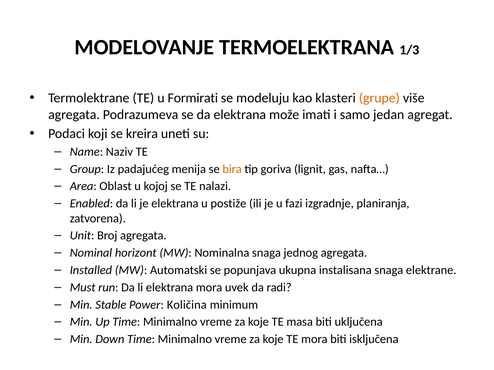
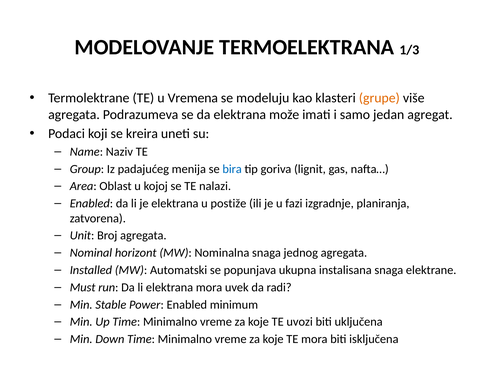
Formirati: Formirati -> Vremena (193, 98)
bira colour: orange -> blue (232, 169)
Power Količina: Količina -> Enabled (187, 305)
masa: masa -> uvozi (300, 322)
